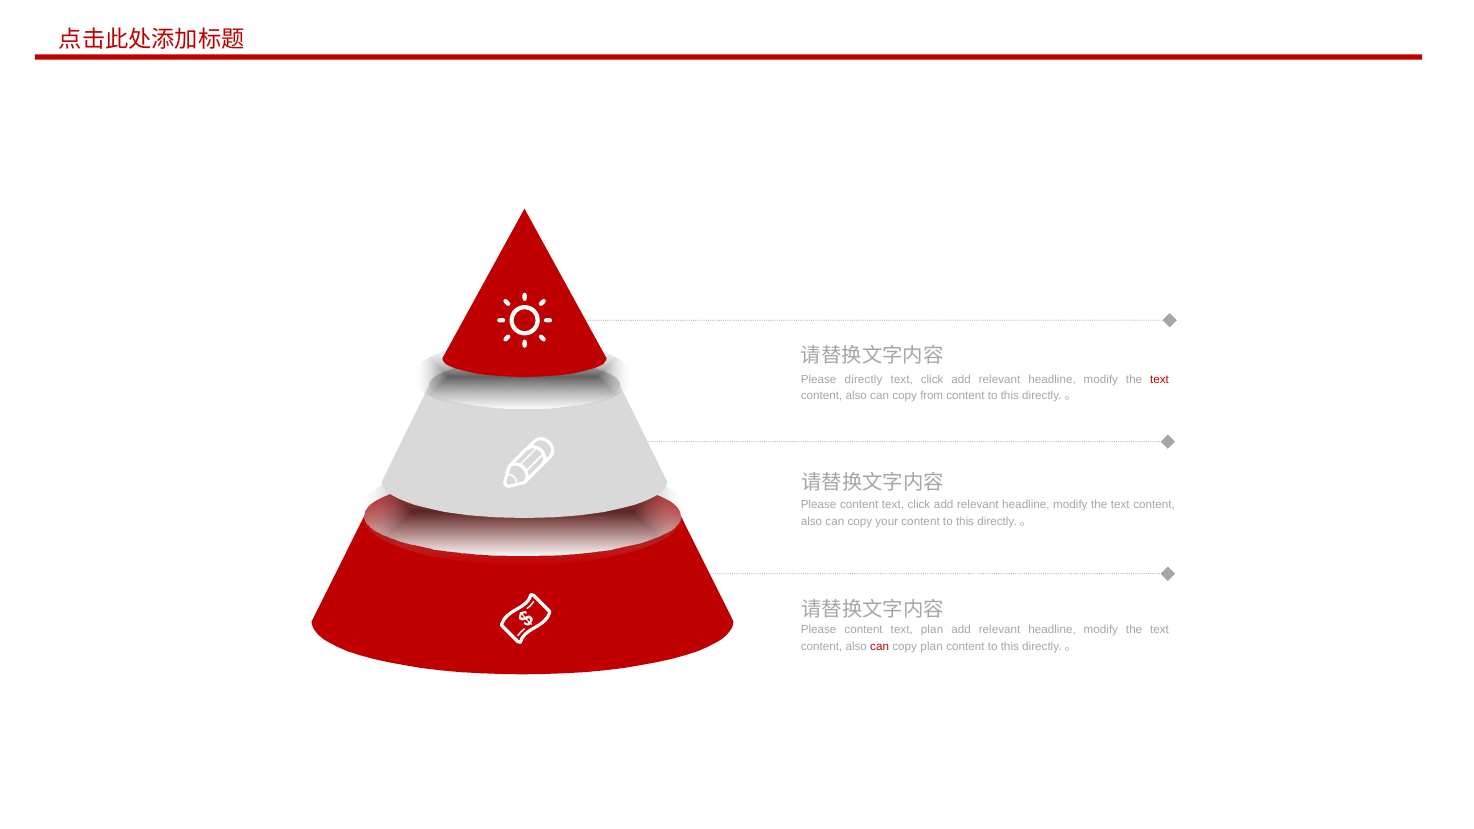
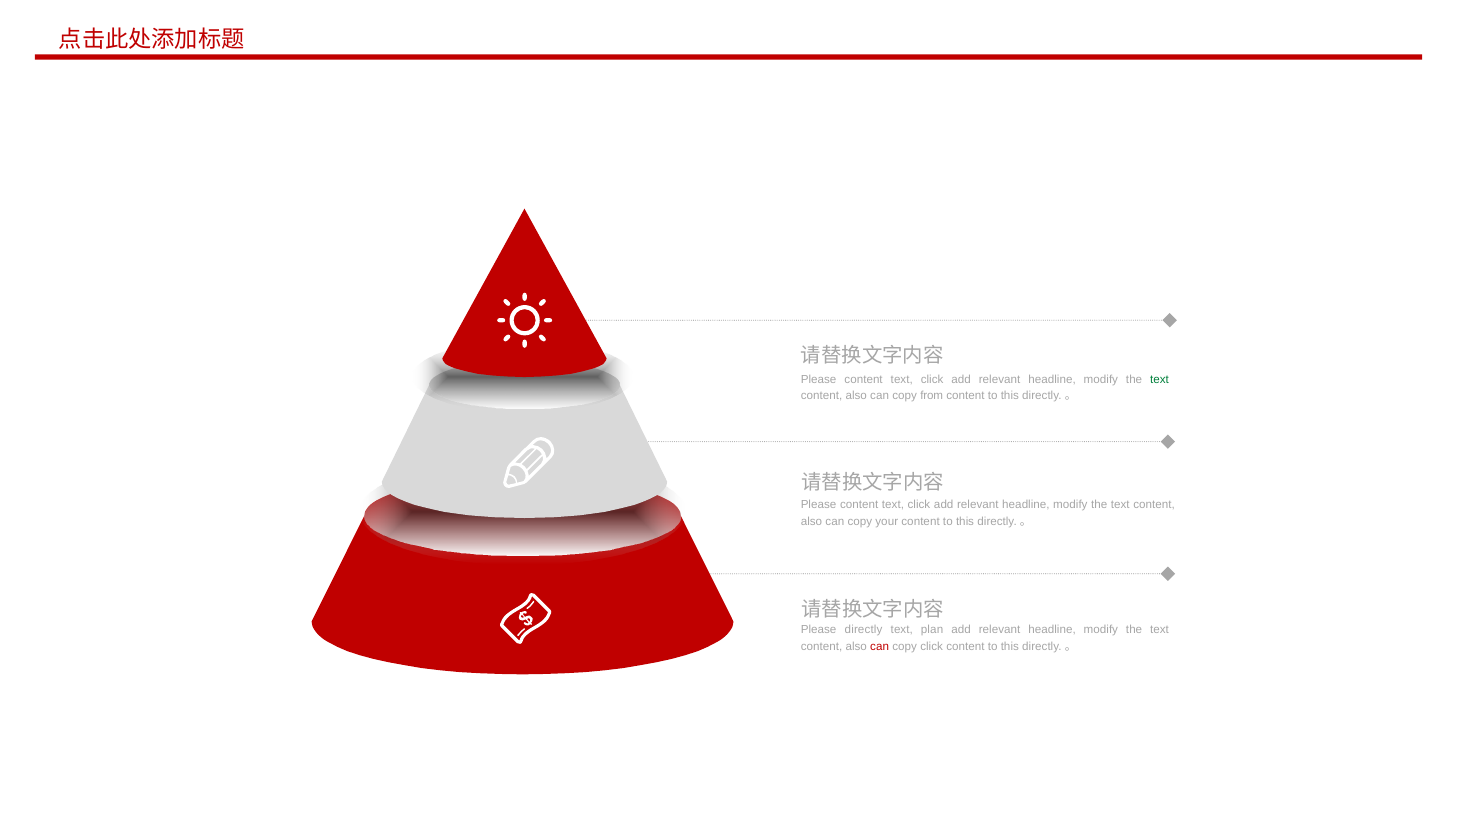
directly: directly -> content (864, 379)
text colour: red -> green (1160, 379)
content: content -> directly (864, 630)
copy plan: plan -> click (932, 647)
